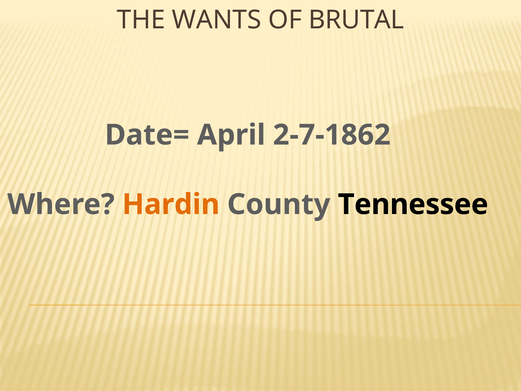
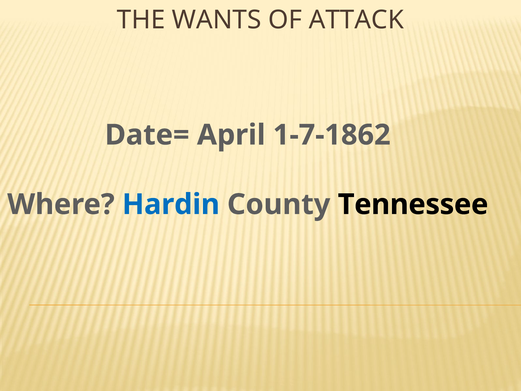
BRUTAL: BRUTAL -> ATTACK (356, 20)
2-7-1862: 2-7-1862 -> 1-7-1862 (332, 135)
Hardin colour: orange -> blue (171, 204)
